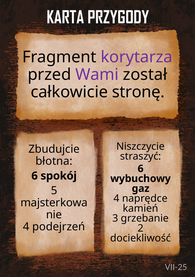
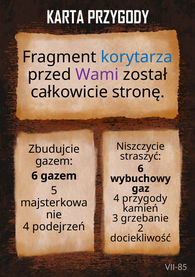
korytarza colour: purple -> blue (137, 57)
błotna: błotna -> gazem (54, 161)
6 spokój: spokój -> gazem (59, 176)
naprędce: naprędce -> przygody (145, 198)
VII-25: VII-25 -> VII-85 (176, 267)
